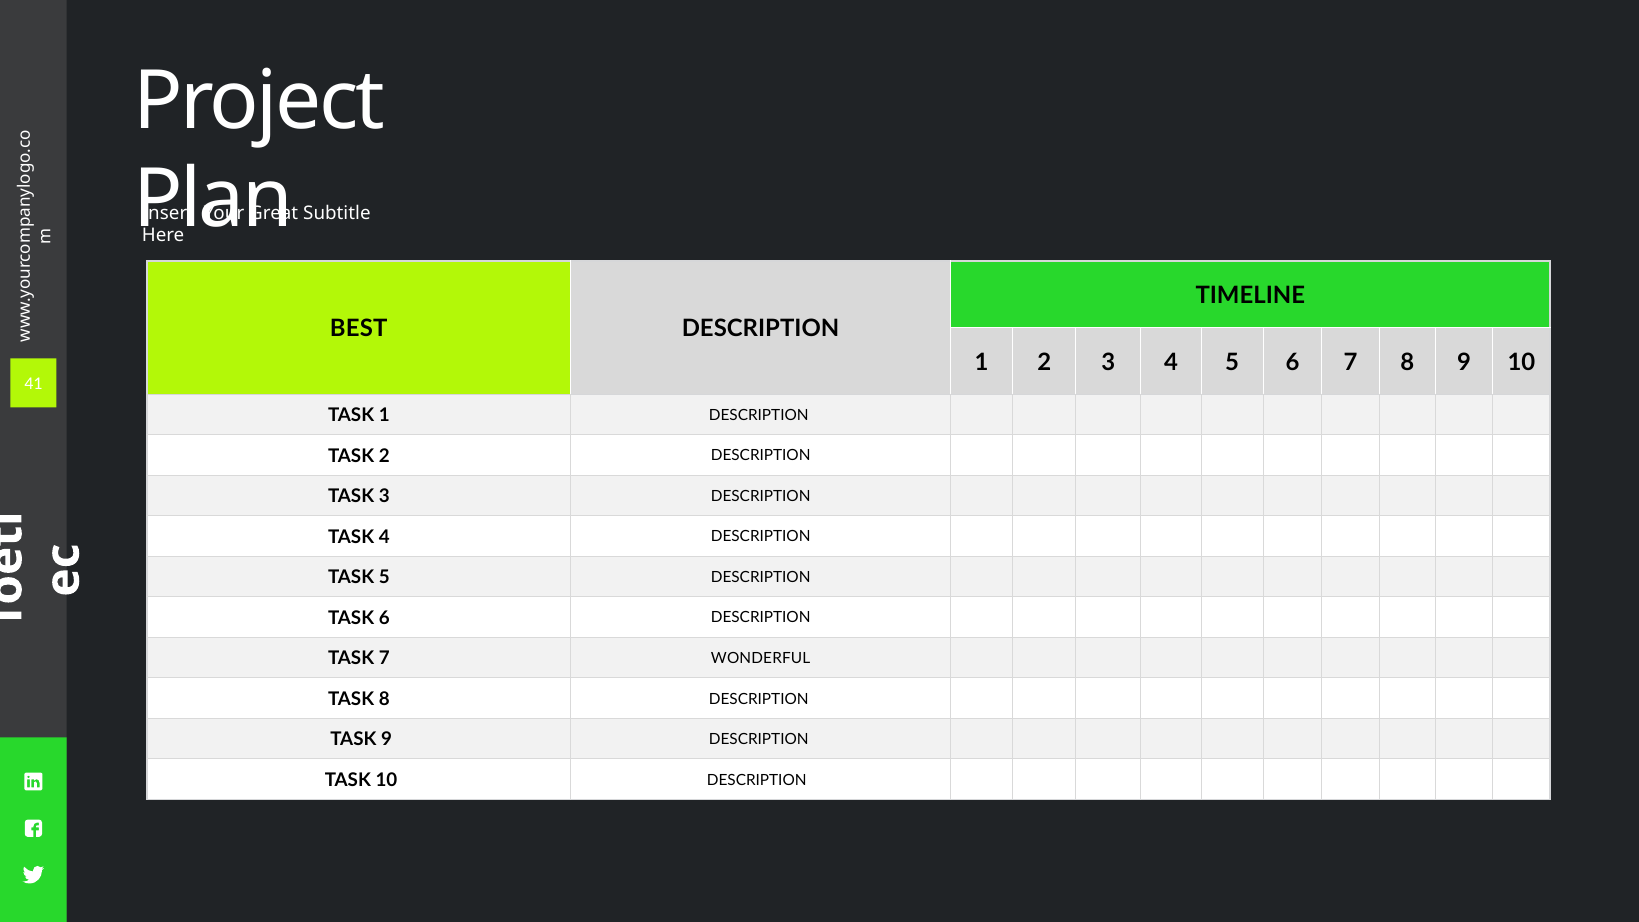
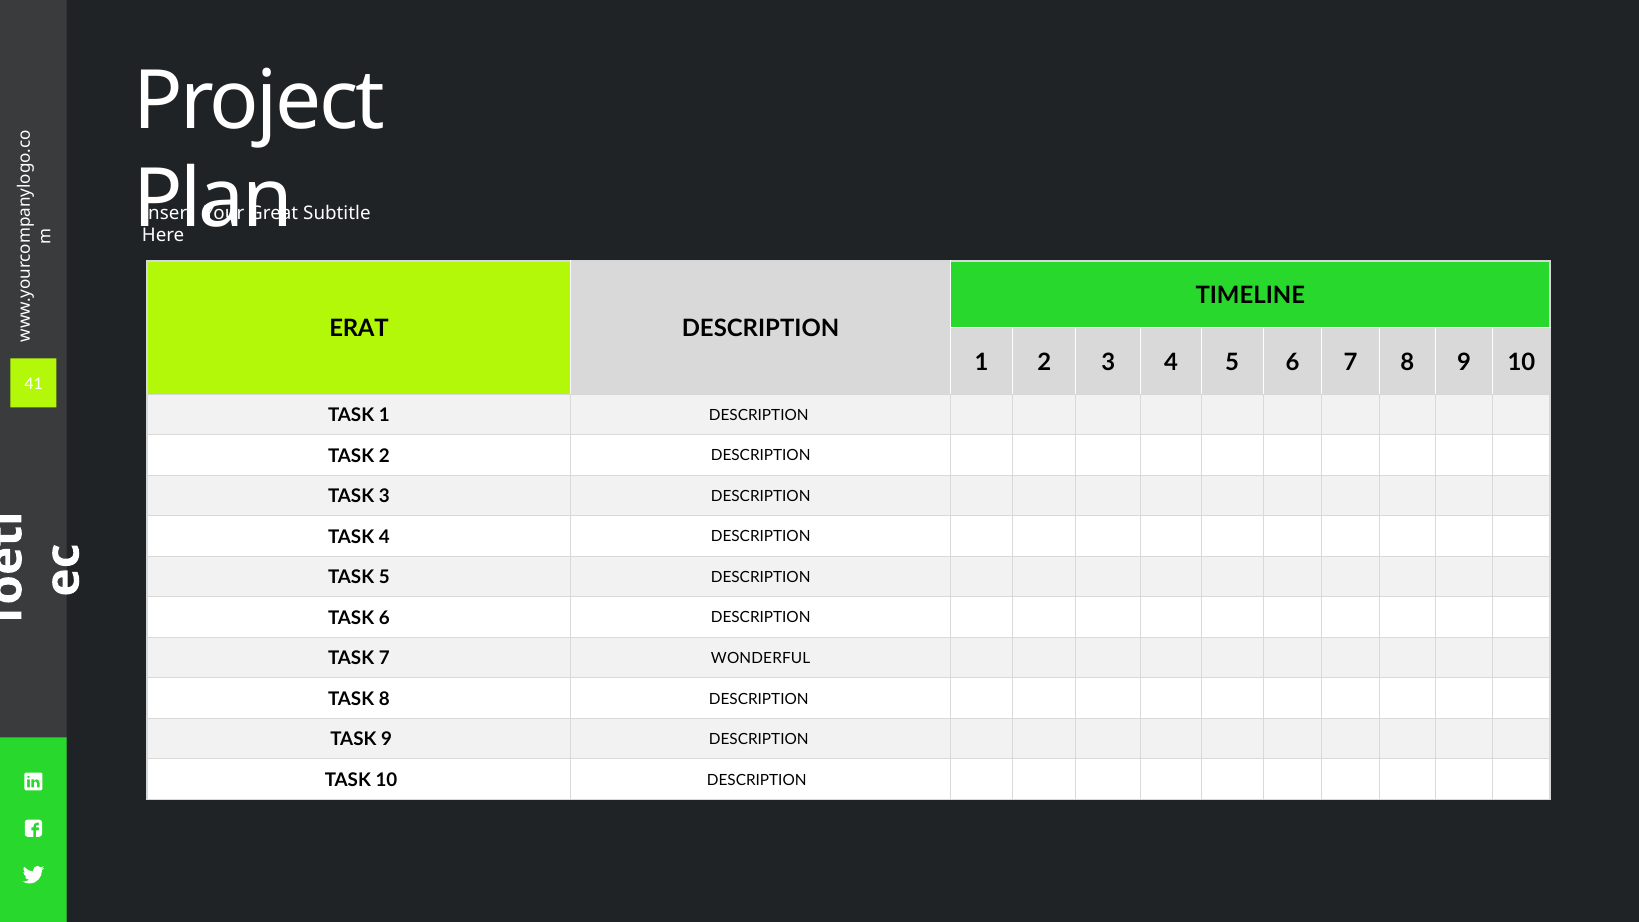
BEST: BEST -> ERAT (359, 329)
